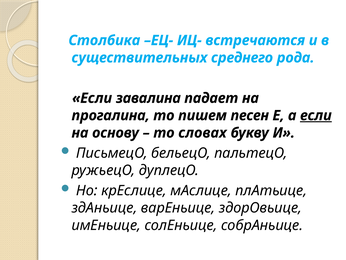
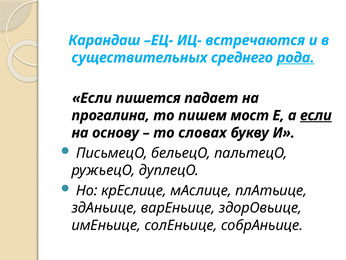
Столбика: Столбика -> Карандаш (104, 40)
рода underline: none -> present (296, 58)
завалина: завалина -> пишется (148, 98)
песен: песен -> мост (250, 115)
